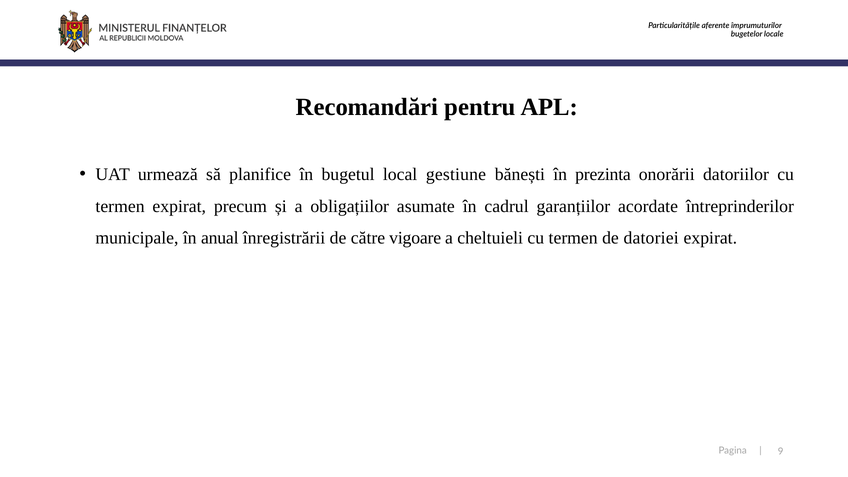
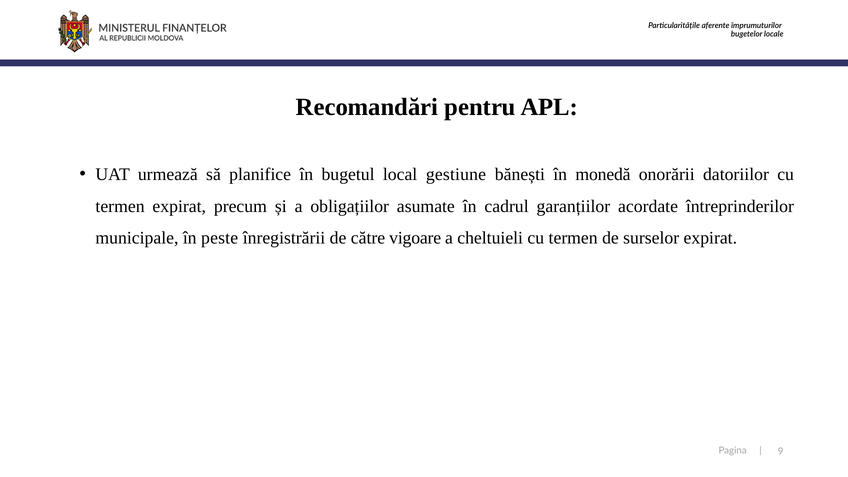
prezinta: prezinta -> monedă (603, 175)
anual: anual -> peste (220, 238)
datoriei: datoriei -> surselor (651, 238)
